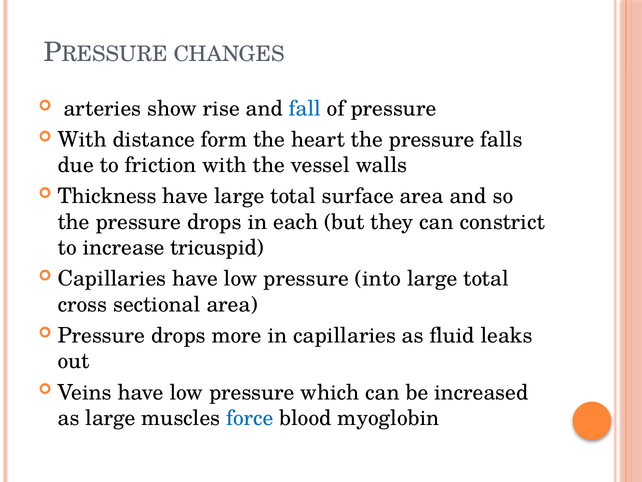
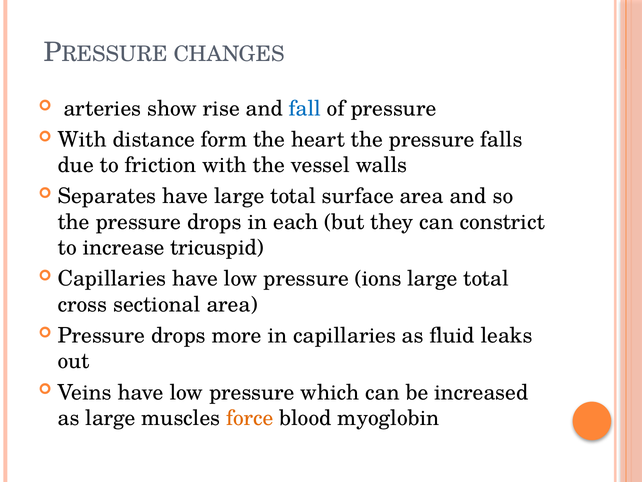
Thickness: Thickness -> Separates (107, 196)
into: into -> ions (378, 279)
force colour: blue -> orange (250, 418)
